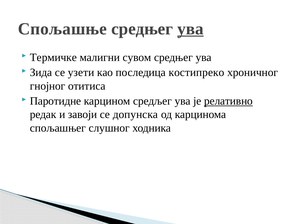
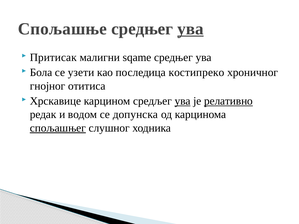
Термичке: Термичке -> Притисак (53, 57)
сувом: сувом -> sqame (137, 57)
Зида: Зида -> Бола (41, 73)
Паротидне: Паротидне -> Хрскавице (55, 101)
ува underline: none -> present (183, 101)
завоји: завоји -> водом (83, 115)
спољашњег underline: none -> present (58, 128)
